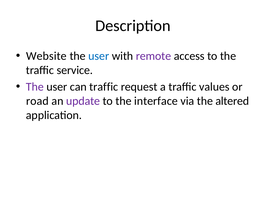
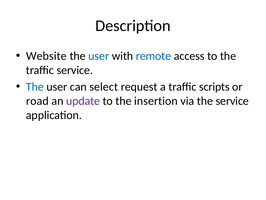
remote colour: purple -> blue (154, 56)
The colour: purple -> blue (35, 87)
can traffic: traffic -> select (104, 87)
values: values -> scripts (214, 87)
interface: interface -> insertion (156, 101)
the altered: altered -> service (232, 101)
